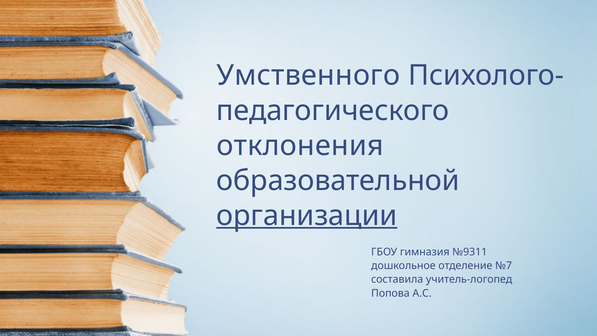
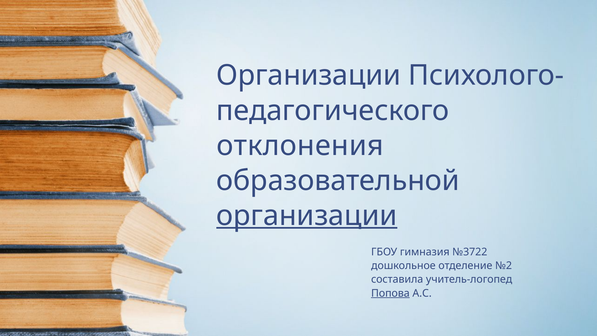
Умственного: Умственного -> Организации (309, 76)
№9311: №9311 -> №3722 (470, 252)
№7: №7 -> №2 (504, 266)
Попова underline: none -> present (390, 293)
